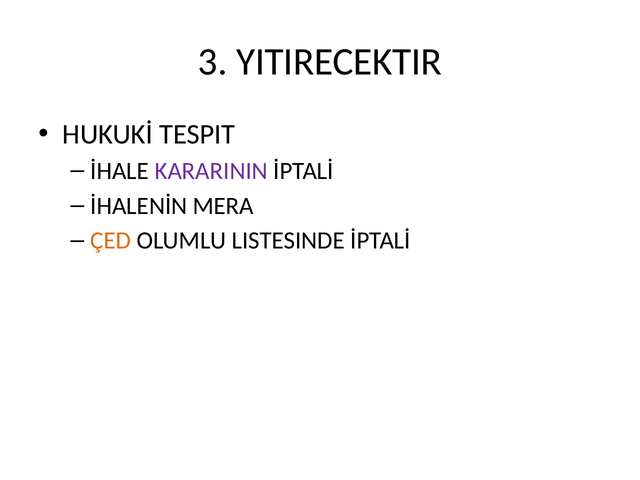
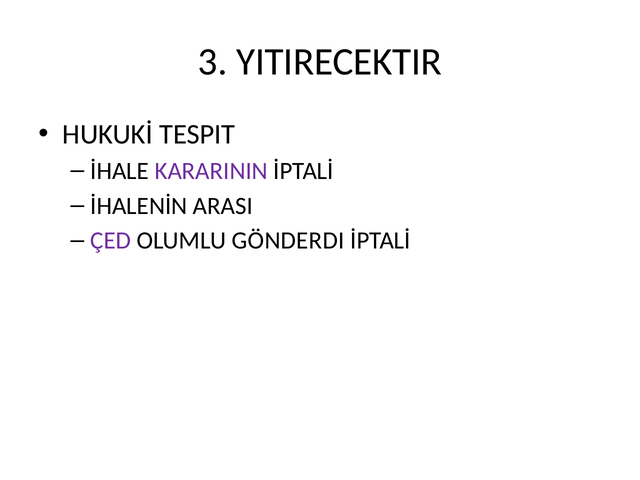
MERA: MERA -> ARASI (223, 206)
ÇED colour: orange -> purple (111, 241)
LISTESINDE: LISTESINDE -> GÖNDERDI (288, 241)
